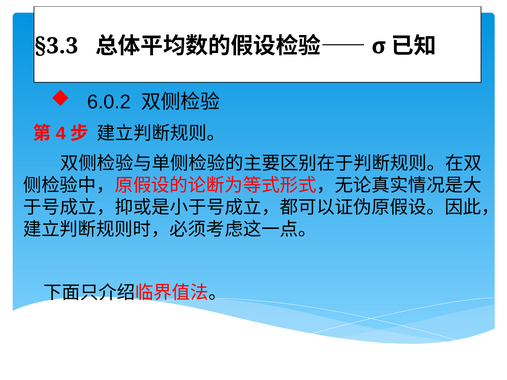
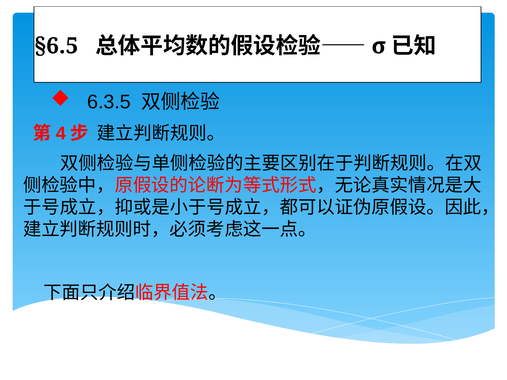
§3.3: §3.3 -> §6.5 (56, 46)
6.0.2: 6.0.2 -> 6.3.5 (109, 102)
